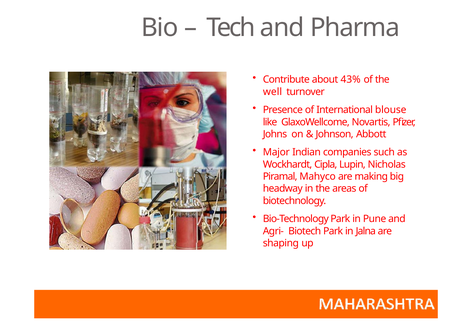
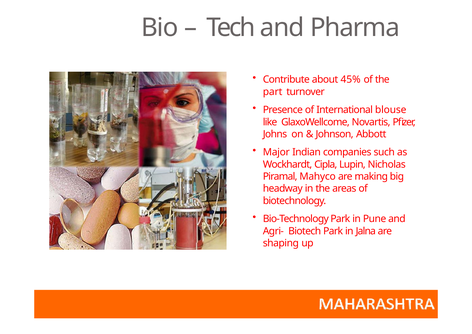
43%: 43% -> 45% (351, 80)
well: well -> part (273, 92)
